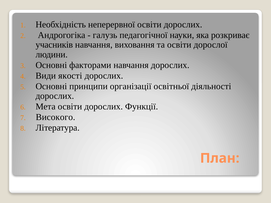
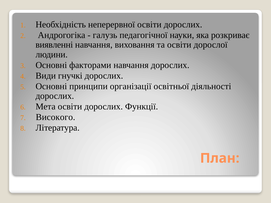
учасників: учасників -> виявленні (54, 45)
якості: якості -> гнучкі (70, 76)
